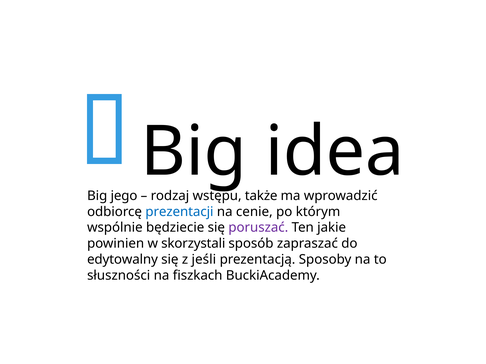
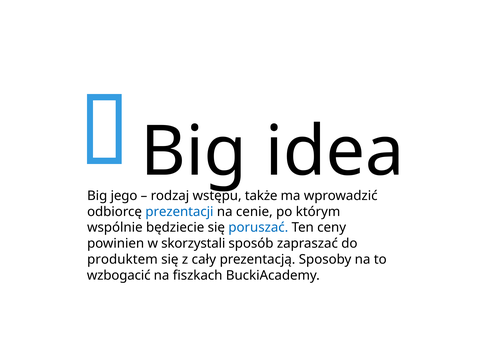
poruszać colour: purple -> blue (258, 228)
jakie: jakie -> ceny (332, 228)
edytowalny: edytowalny -> produktem (122, 260)
jeśli: jeśli -> cały (204, 260)
słuszności: słuszności -> wzbogacić (119, 276)
